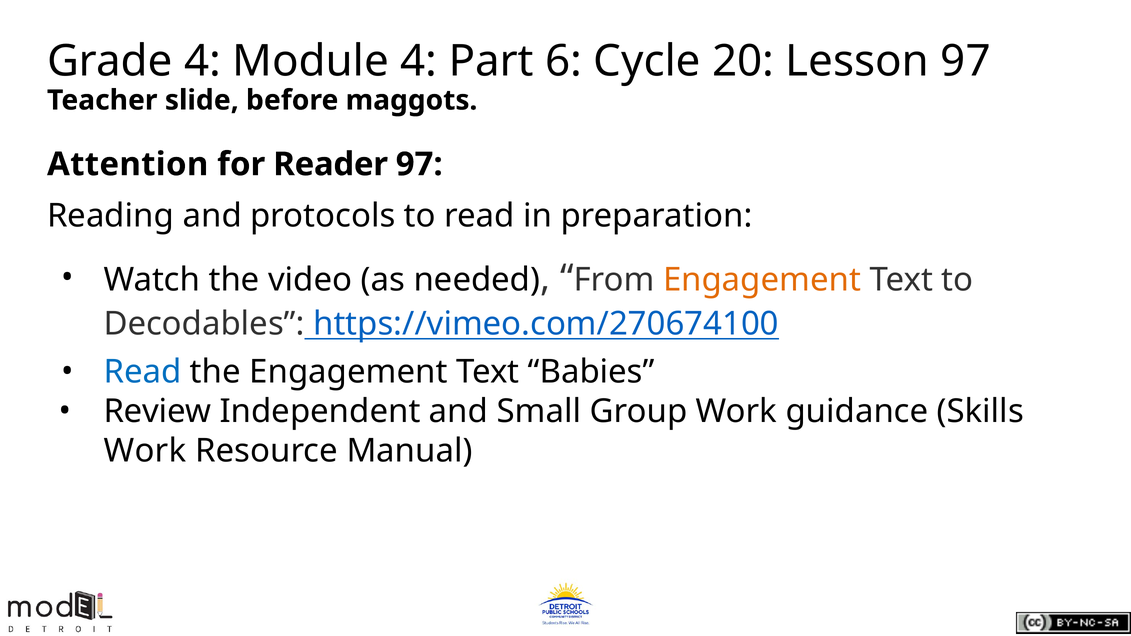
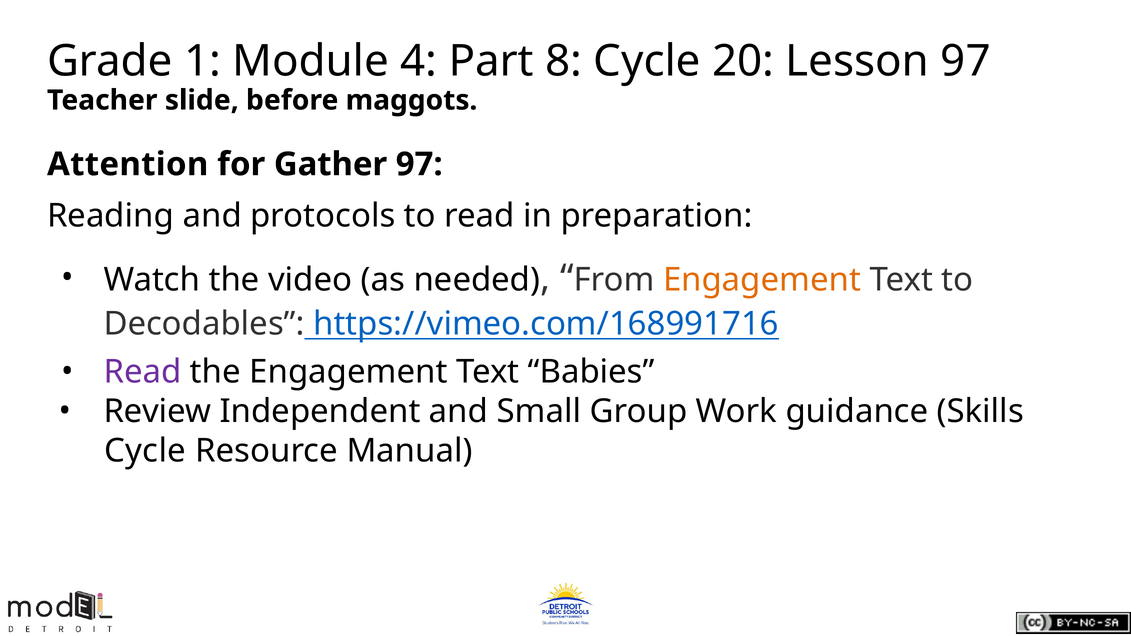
Grade 4: 4 -> 1 (203, 61)
6: 6 -> 8 (564, 61)
Reader: Reader -> Gather (331, 164)
https://vimeo.com/270674100: https://vimeo.com/270674100 -> https://vimeo.com/168991716 (546, 324)
Read colour: blue -> purple (142, 372)
Work: Work -> Cycle (145, 451)
